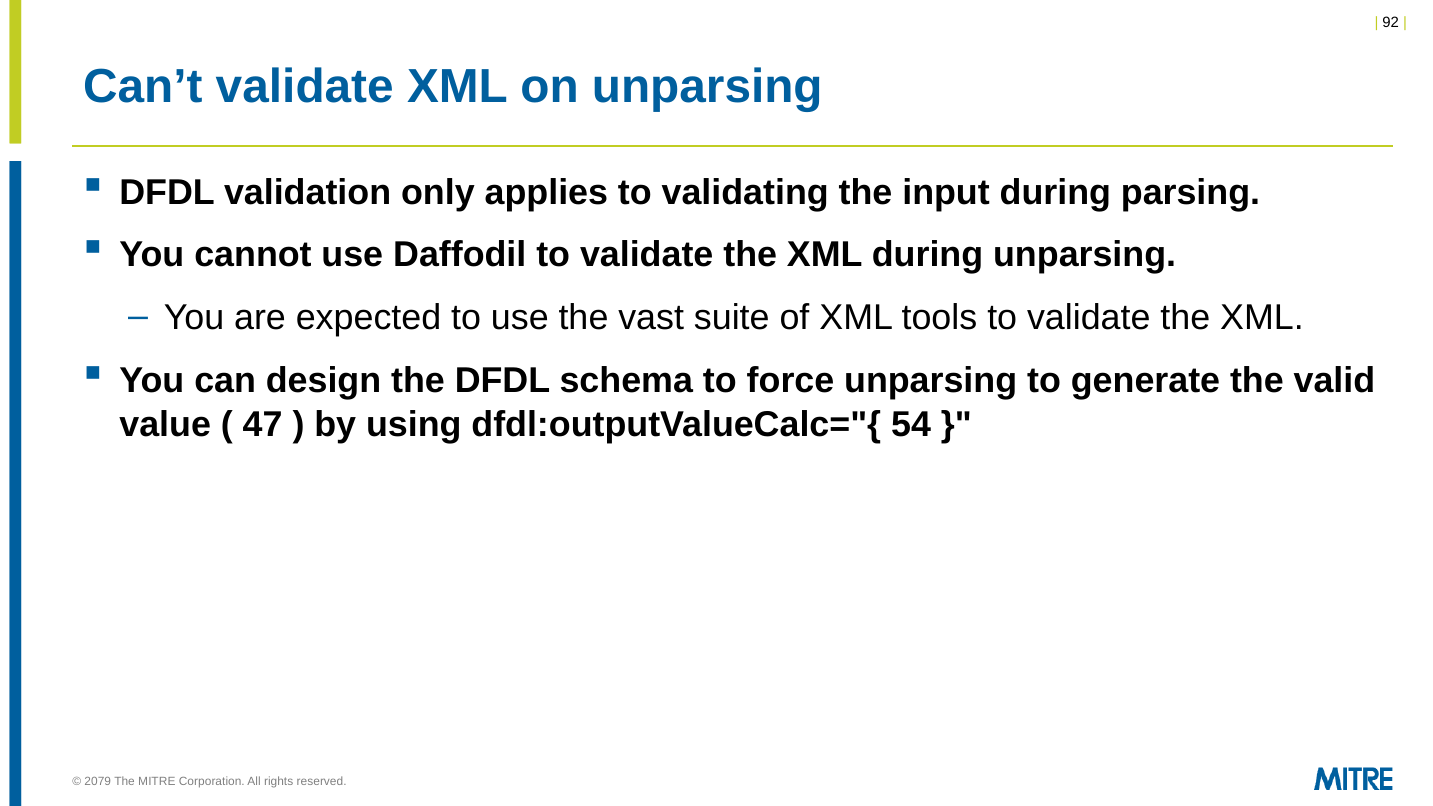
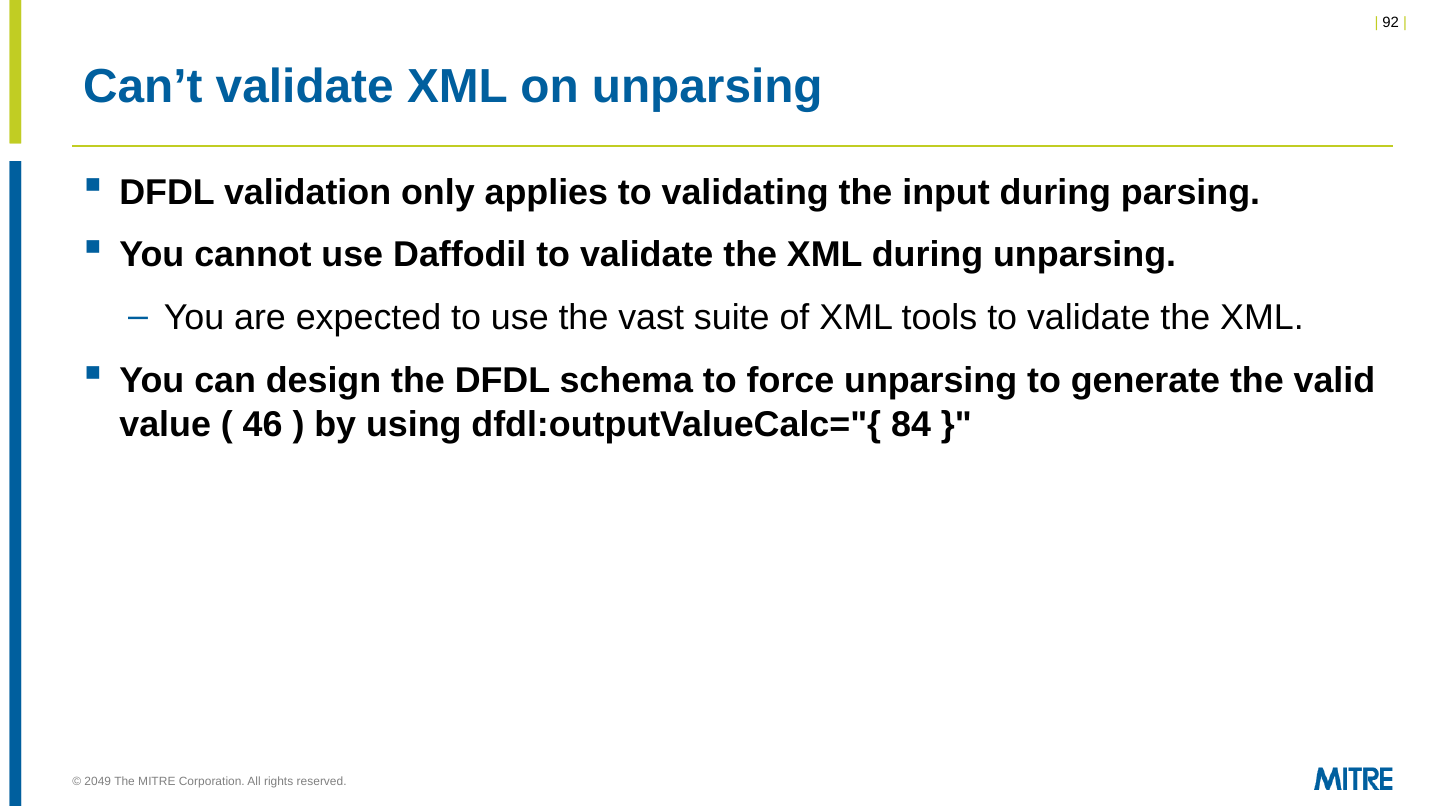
47: 47 -> 46 (263, 425)
54: 54 -> 84 (911, 425)
2079: 2079 -> 2049 (98, 781)
